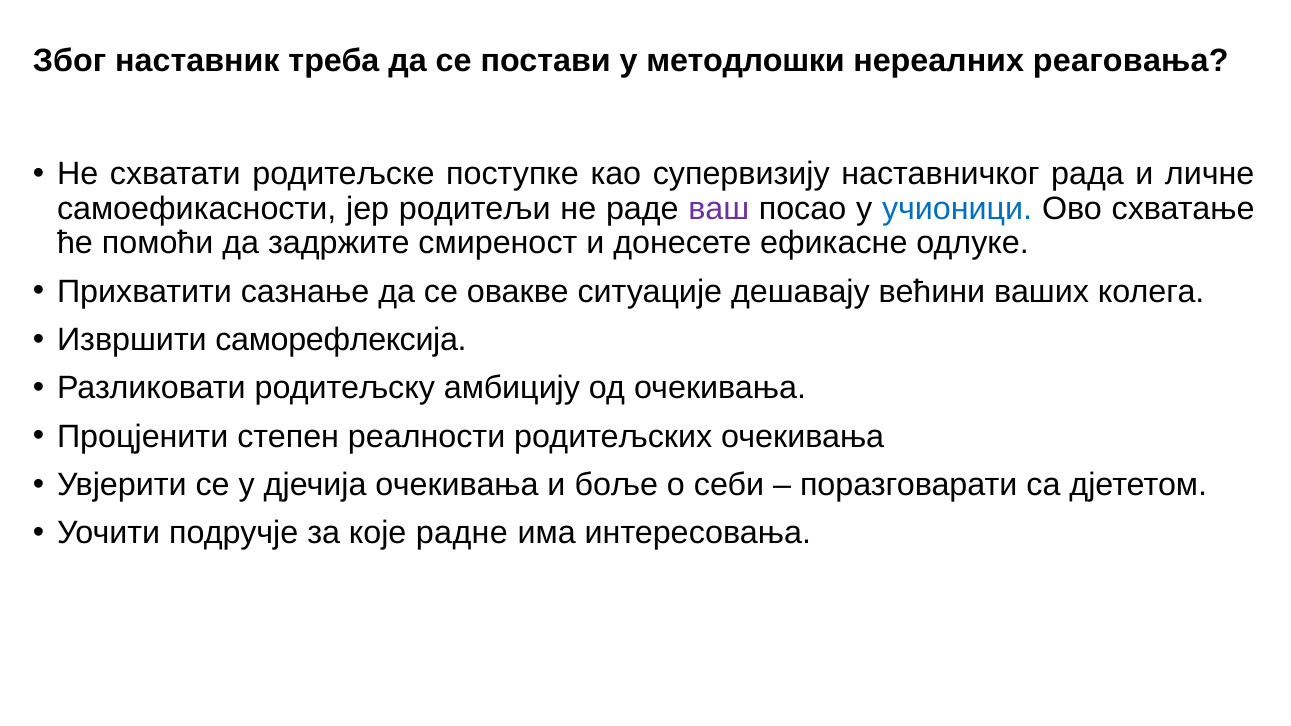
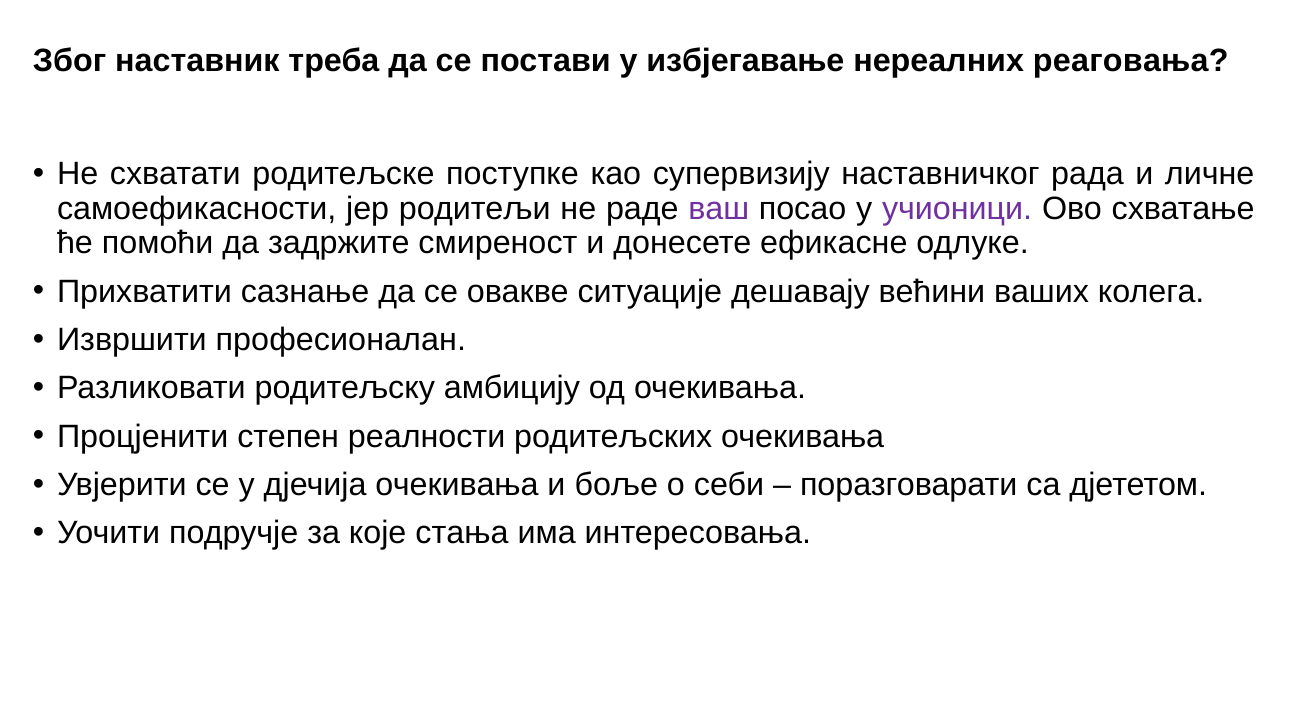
методлошки: методлошки -> избјегавање (745, 61)
учионици colour: blue -> purple (957, 209)
саморефлексија: саморефлексија -> професионалан (341, 340)
радне: радне -> стања (462, 533)
